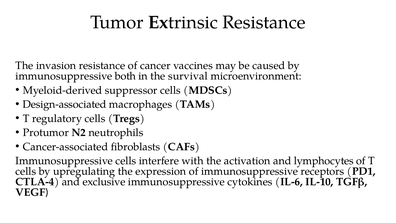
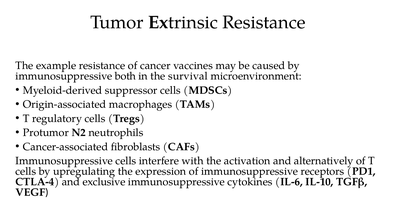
invasion: invasion -> example (56, 66)
Design-associated: Design-associated -> Origin-associated (65, 104)
lymphocytes: lymphocytes -> alternatively (324, 161)
